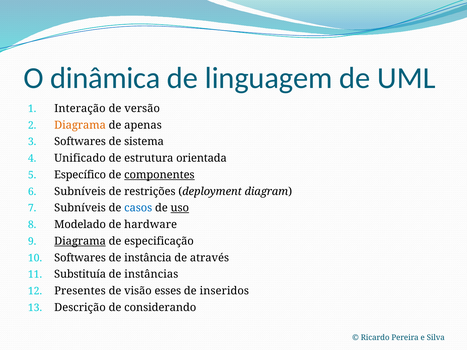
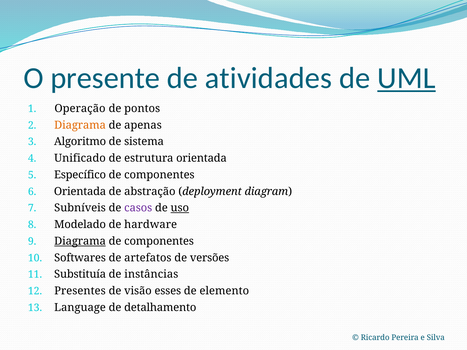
dinâmica: dinâmica -> presente (105, 78)
linguagem: linguagem -> atividades (269, 78)
UML underline: none -> present (406, 78)
Interação: Interação -> Operação (80, 109)
versão: versão -> pontos (142, 109)
Softwares: Softwares -> Algoritmo (80, 142)
componentes underline: present -> none (159, 175)
Subníveis: Subníveis -> Orientada (80, 192)
restrições: restrições -> abstração (150, 192)
casos colour: blue -> purple (138, 208)
especificação: especificação -> componentes (159, 241)
instância: instância -> artefatos (148, 258)
através: através -> versões (210, 258)
inseridos: inseridos -> elemento (224, 291)
Descrição: Descrição -> Language (80, 308)
considerando: considerando -> detalhamento (160, 308)
